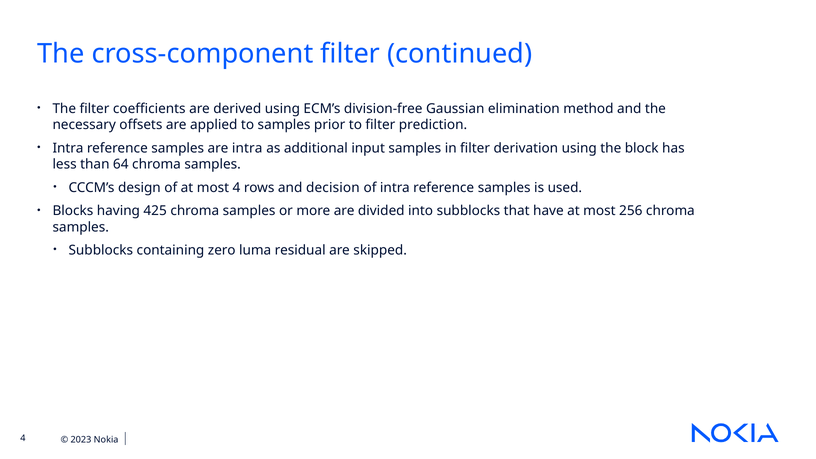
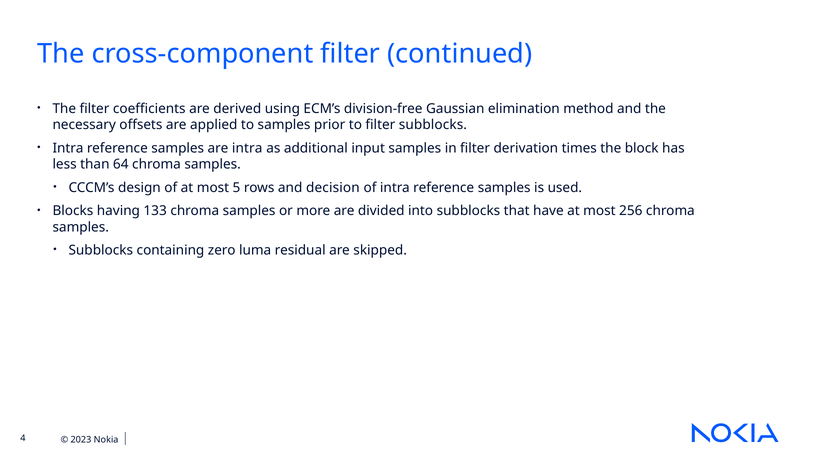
filter prediction: prediction -> subblocks (433, 125)
derivation using: using -> times (579, 148)
most 4: 4 -> 5 (237, 188)
425: 425 -> 133 (155, 211)
